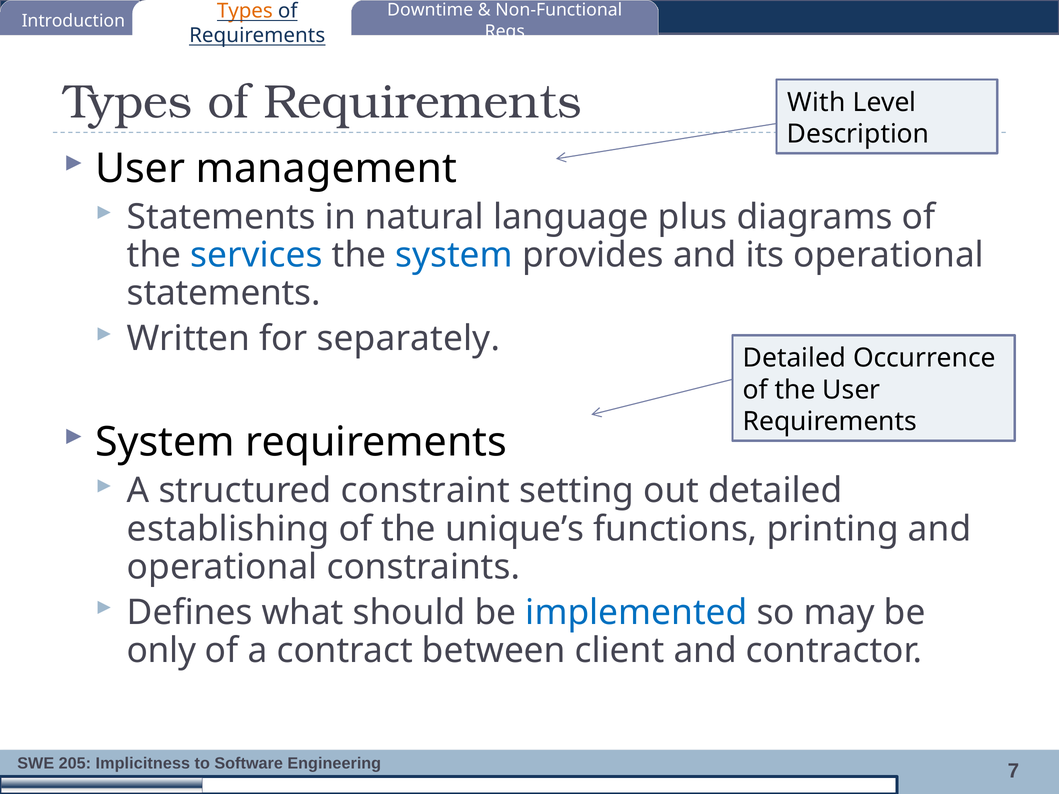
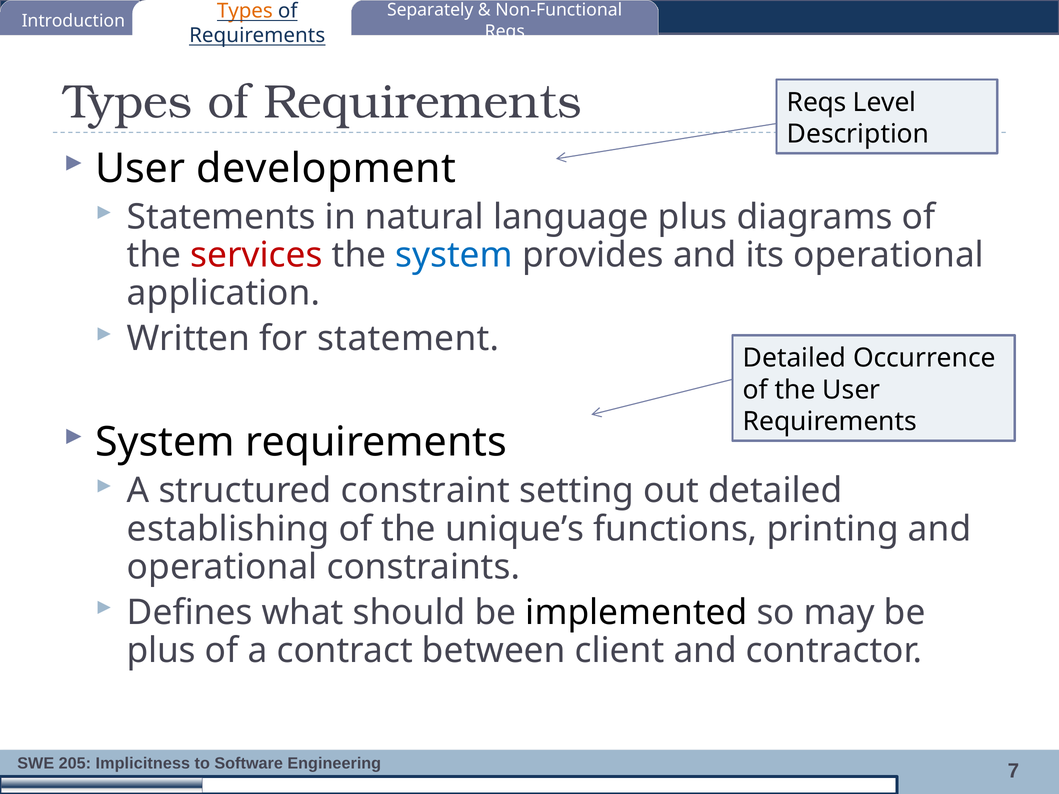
Downtime: Downtime -> Separately (430, 10)
With: With -> Reqs (817, 102)
management: management -> development (326, 169)
services colour: blue -> red (257, 255)
statements: statements -> application (224, 293)
separately: separately -> statement (408, 339)
implemented colour: blue -> black (636, 613)
only: only -> plus (161, 651)
